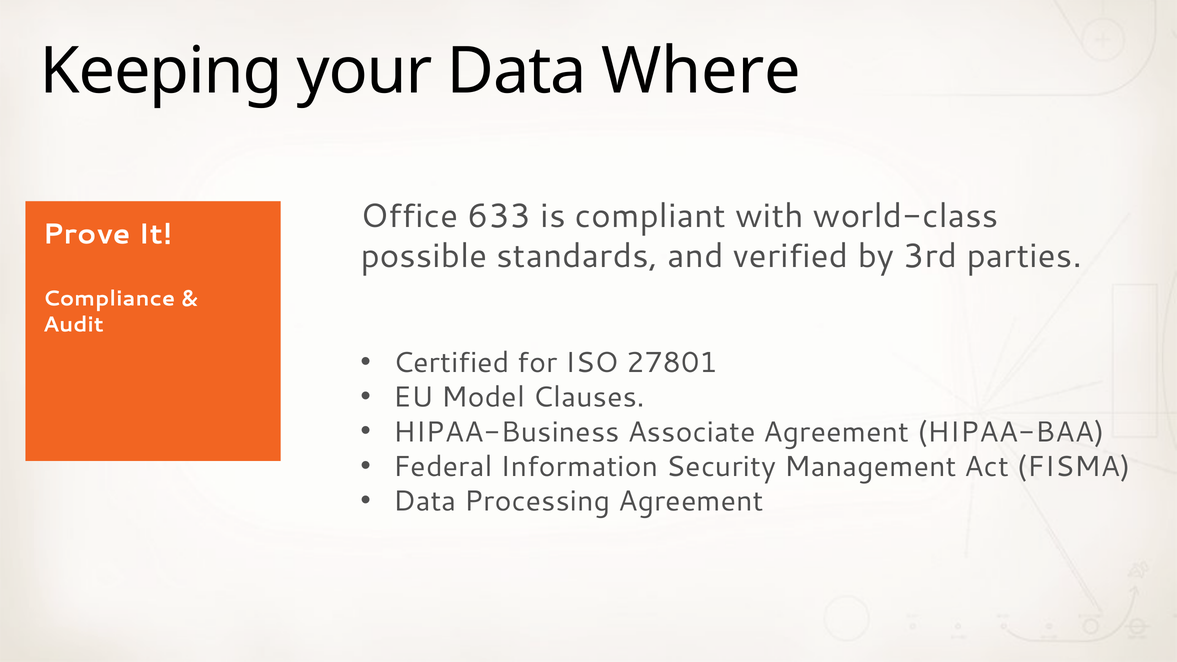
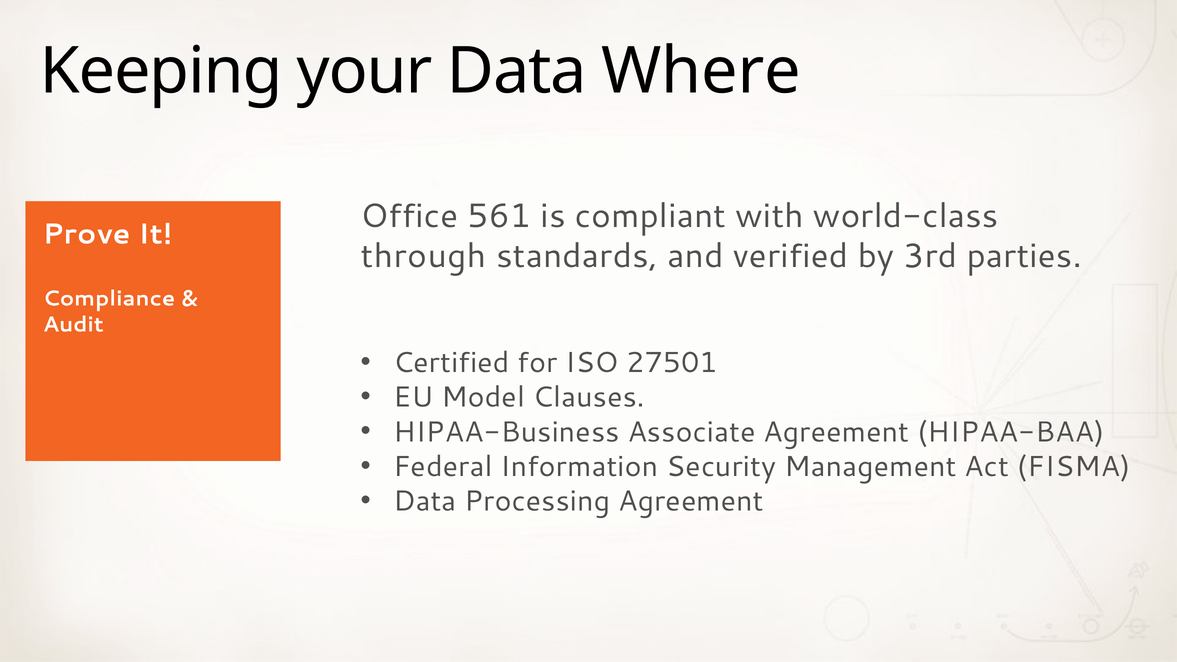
633: 633 -> 561 (499, 216)
possible: possible -> through (424, 256)
27801: 27801 -> 27501 (672, 363)
